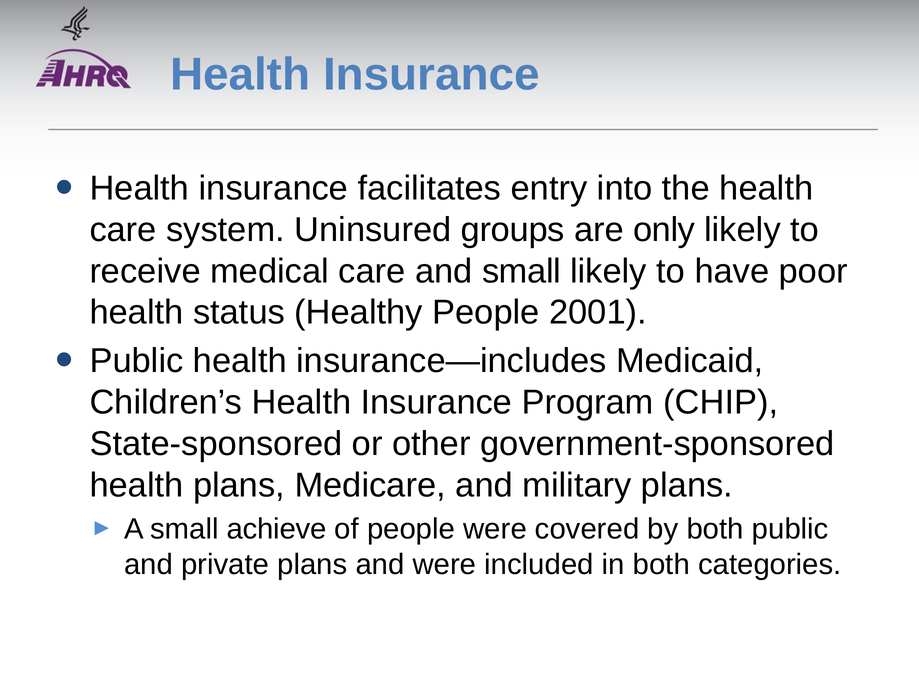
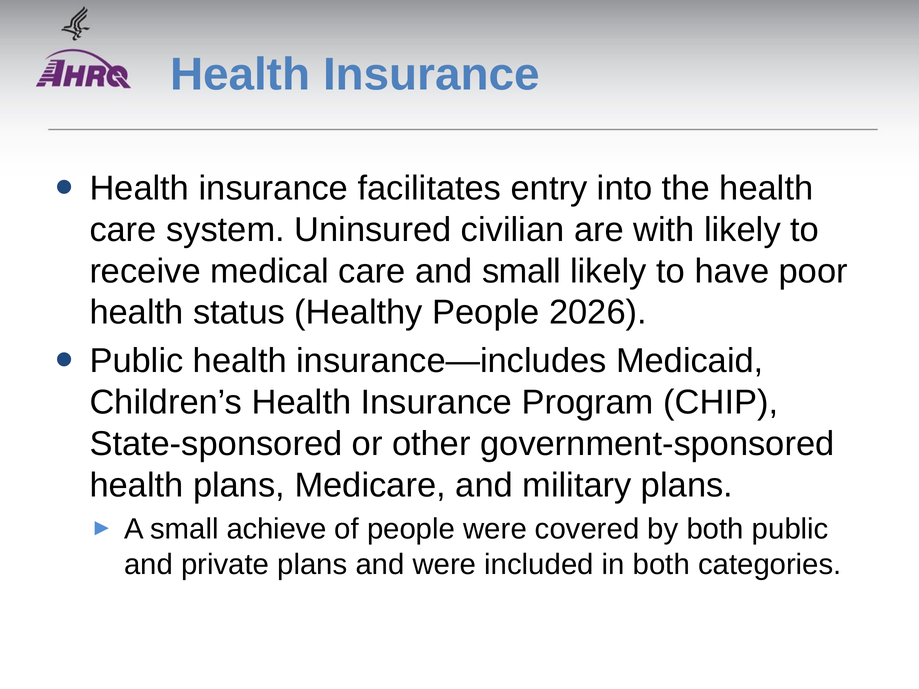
groups: groups -> civilian (513, 230)
only: only -> with (664, 230)
2001: 2001 -> 2026 (598, 313)
